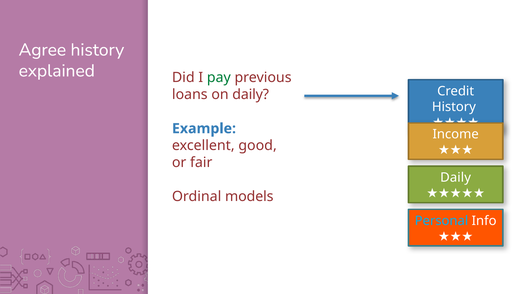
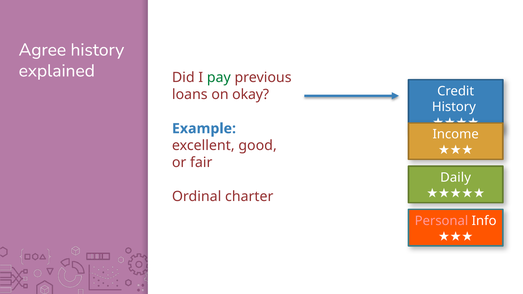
on daily: daily -> okay (251, 95)
models: models -> charter (249, 197)
Personal colour: light blue -> pink (441, 221)
